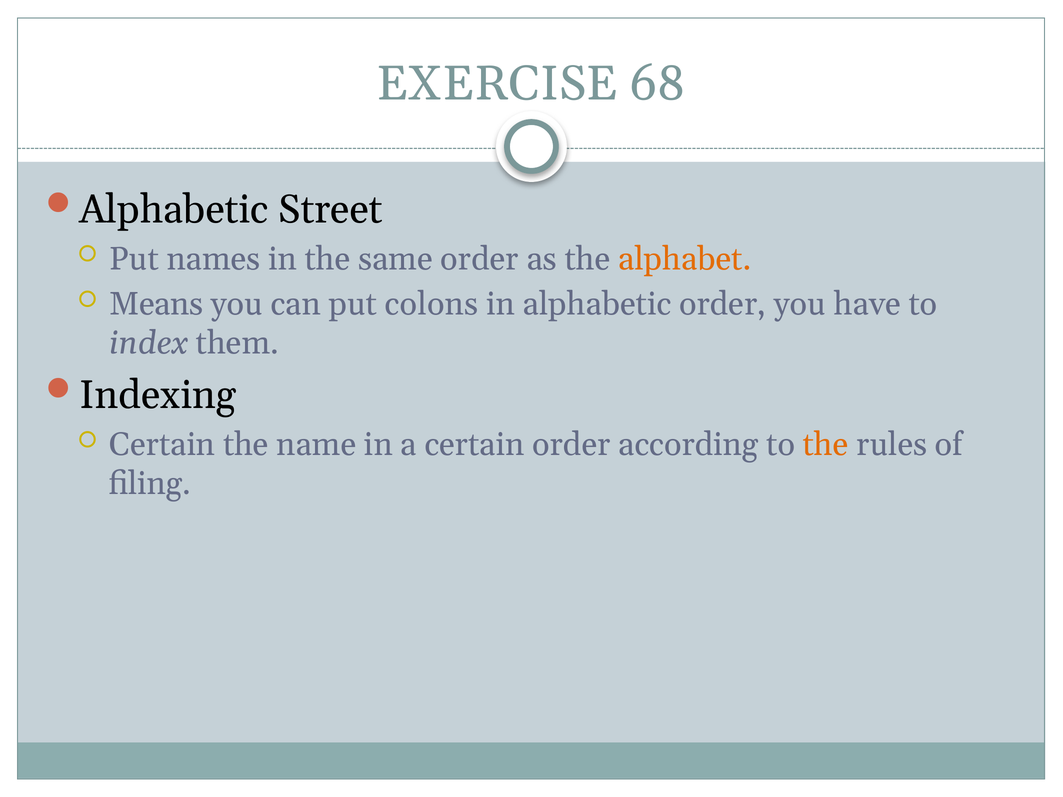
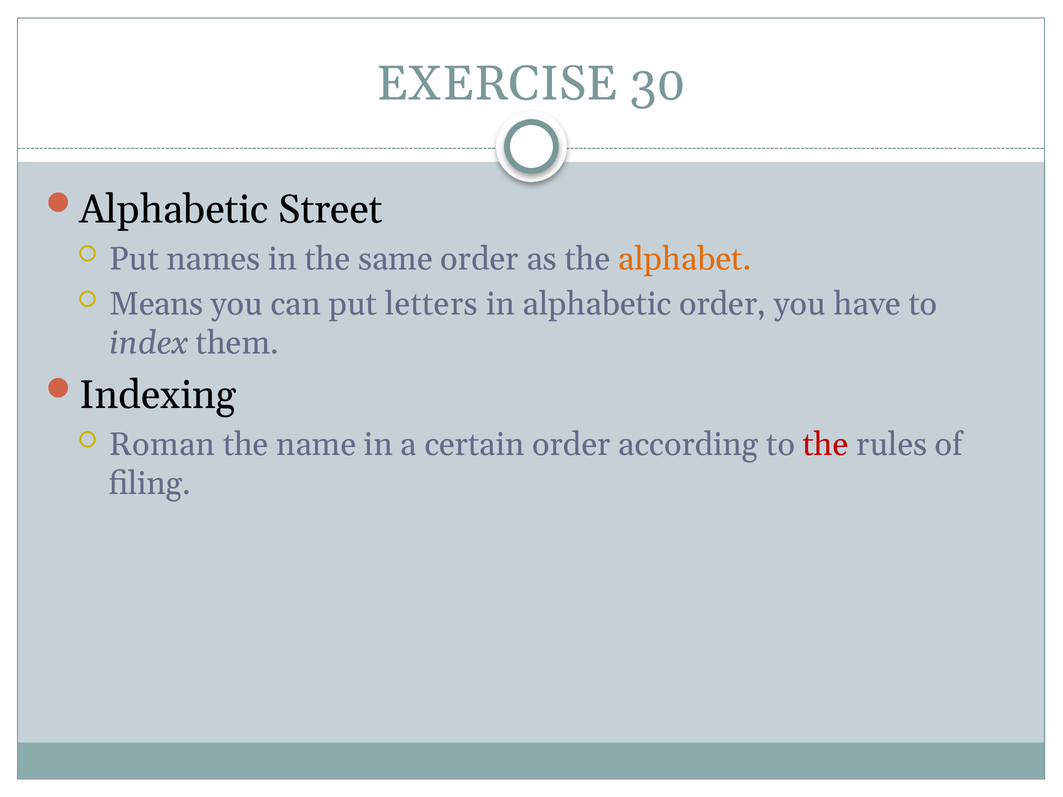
68: 68 -> 30 (658, 84)
colons: colons -> letters (431, 304)
Certain: Certain -> Roman (162, 445)
the colour: orange -> red (826, 445)
